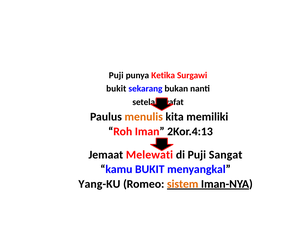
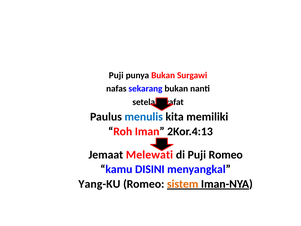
punya Ketika: Ketika -> Bukan (163, 75)
bukit: bukit -> nafas (116, 89)
menulis colour: orange -> blue (144, 117)
Puji Sangat: Sangat -> Romeo (226, 155)
kamu BUKIT: BUKIT -> DISINI (150, 169)
